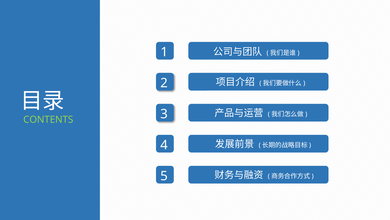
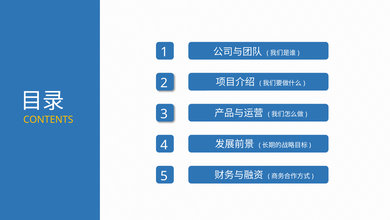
CONTENTS colour: light green -> yellow (48, 119)
